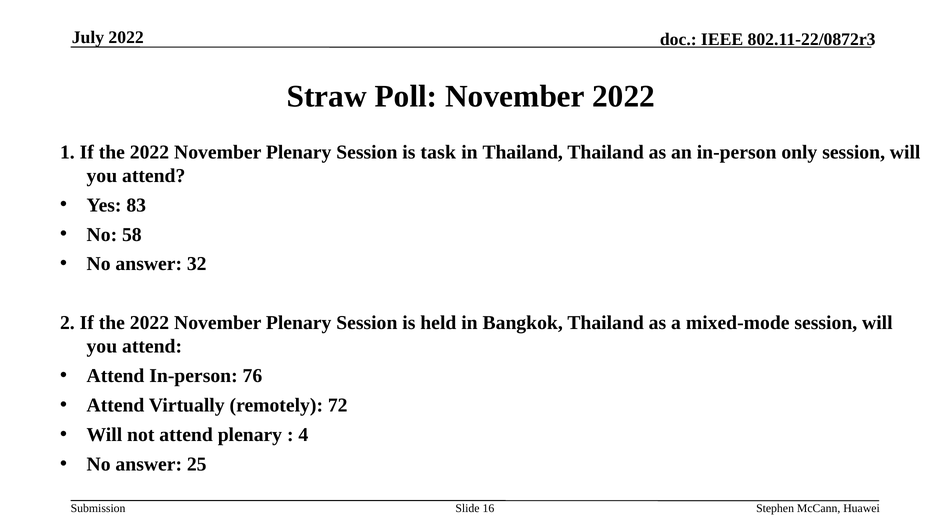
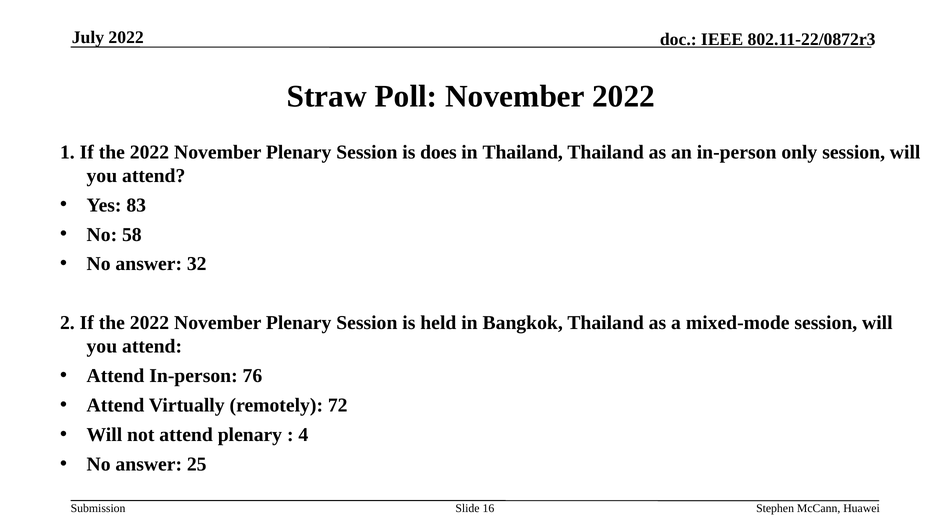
task: task -> does (438, 152)
